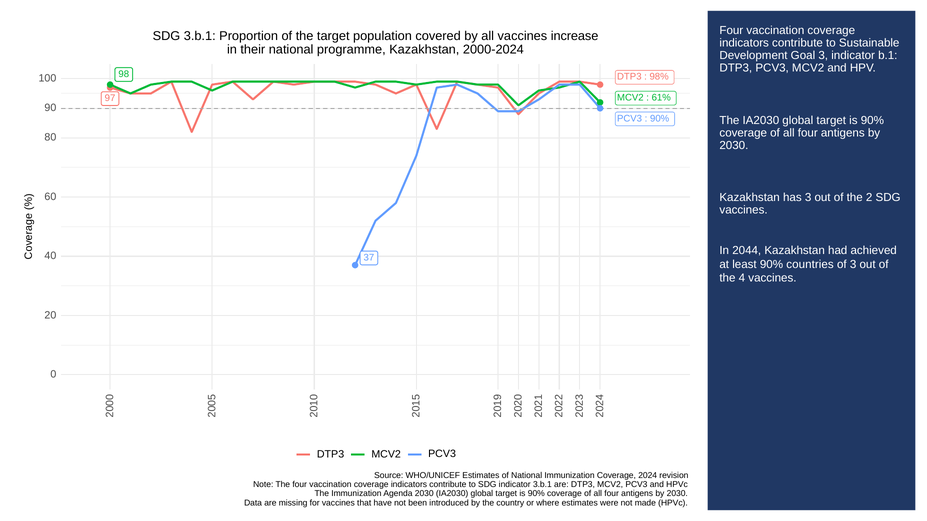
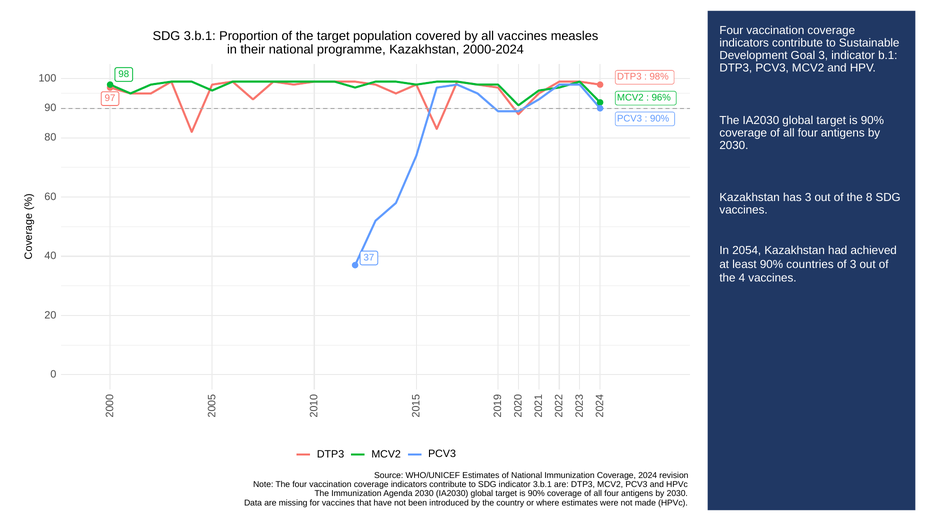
increase: increase -> measles (575, 36)
61%: 61% -> 96% (661, 98)
the 2: 2 -> 8 (869, 198)
2044: 2044 -> 2054 (747, 251)
